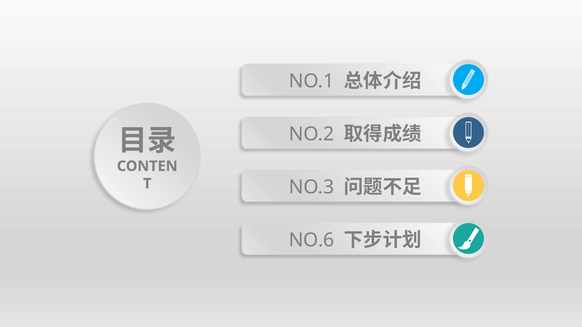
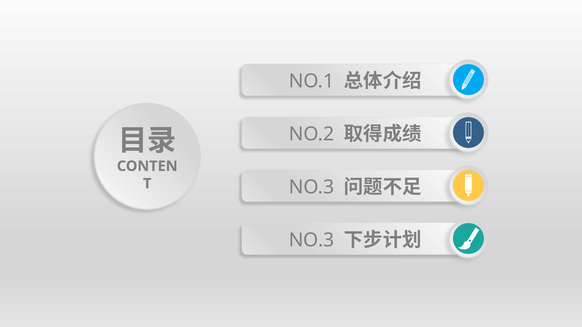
NO.6: NO.6 -> NO.3 (312, 240)
